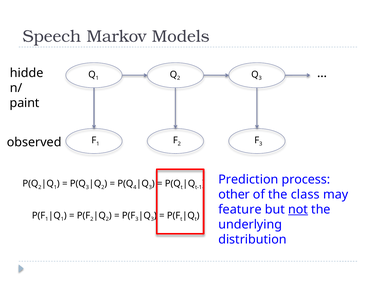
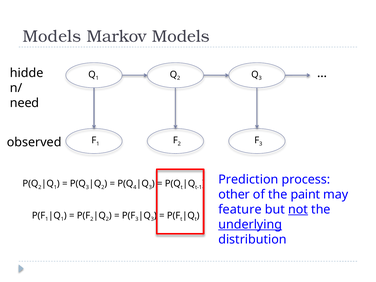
Speech: Speech -> Models (52, 36)
paint: paint -> need (25, 103)
class: class -> paint (305, 194)
underlying underline: none -> present (250, 225)
